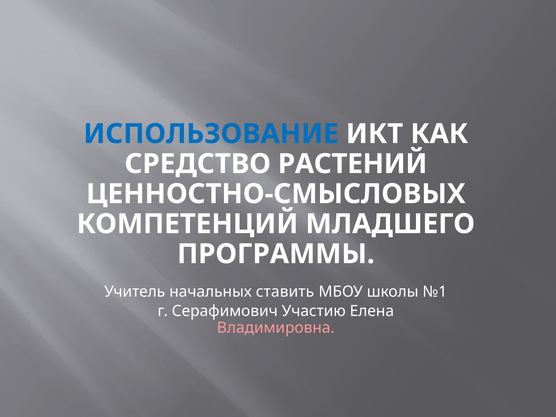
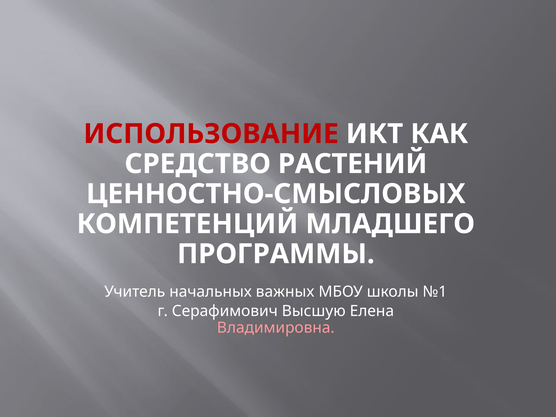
ИСПОЛЬЗОВАНИЕ colour: blue -> red (211, 134)
ставить: ставить -> важных (285, 292)
Участию: Участию -> Высшую (314, 311)
